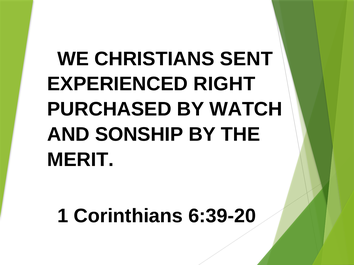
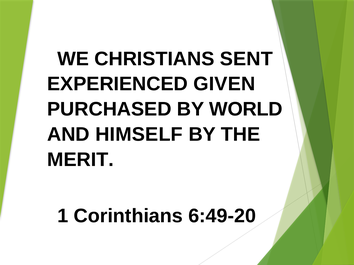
RIGHT: RIGHT -> GIVEN (224, 84)
WATCH: WATCH -> WORLD (246, 109)
SONSHIP: SONSHIP -> HIMSELF (139, 135)
6:39-20: 6:39-20 -> 6:49-20 (222, 216)
